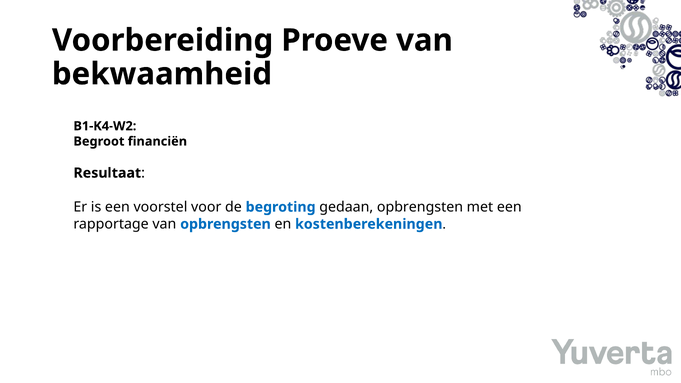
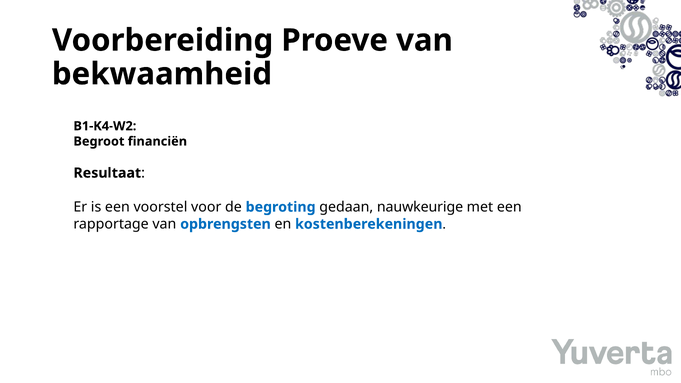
gedaan opbrengsten: opbrengsten -> nauwkeurige (420, 207)
